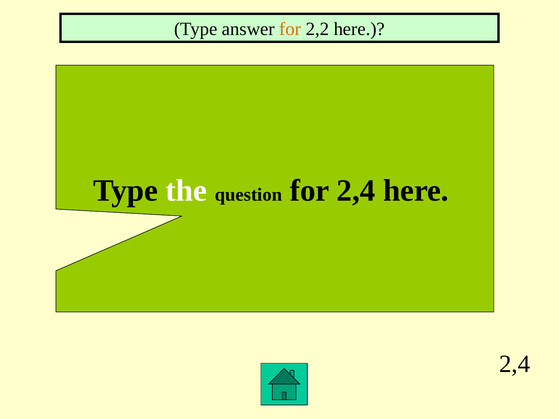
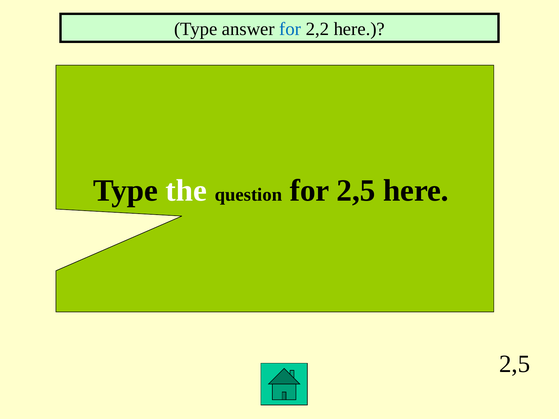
for colour: orange -> blue (290, 29)
for 2,4: 2,4 -> 2,5 (356, 191)
2,4: 2,4 -> 2,5 (515, 364)
